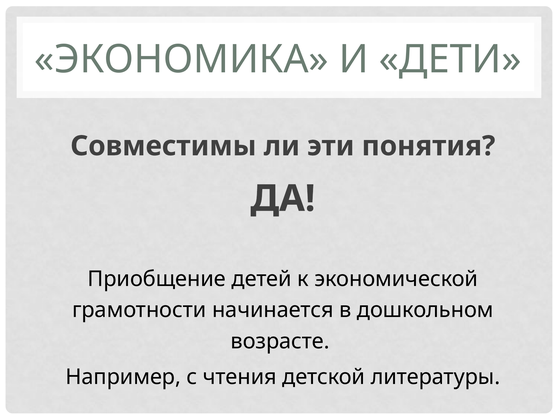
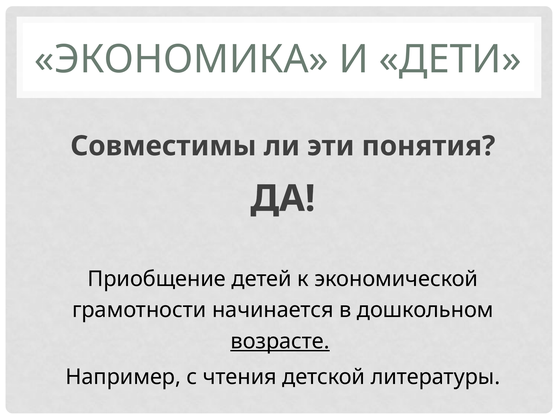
возрасте underline: none -> present (280, 341)
